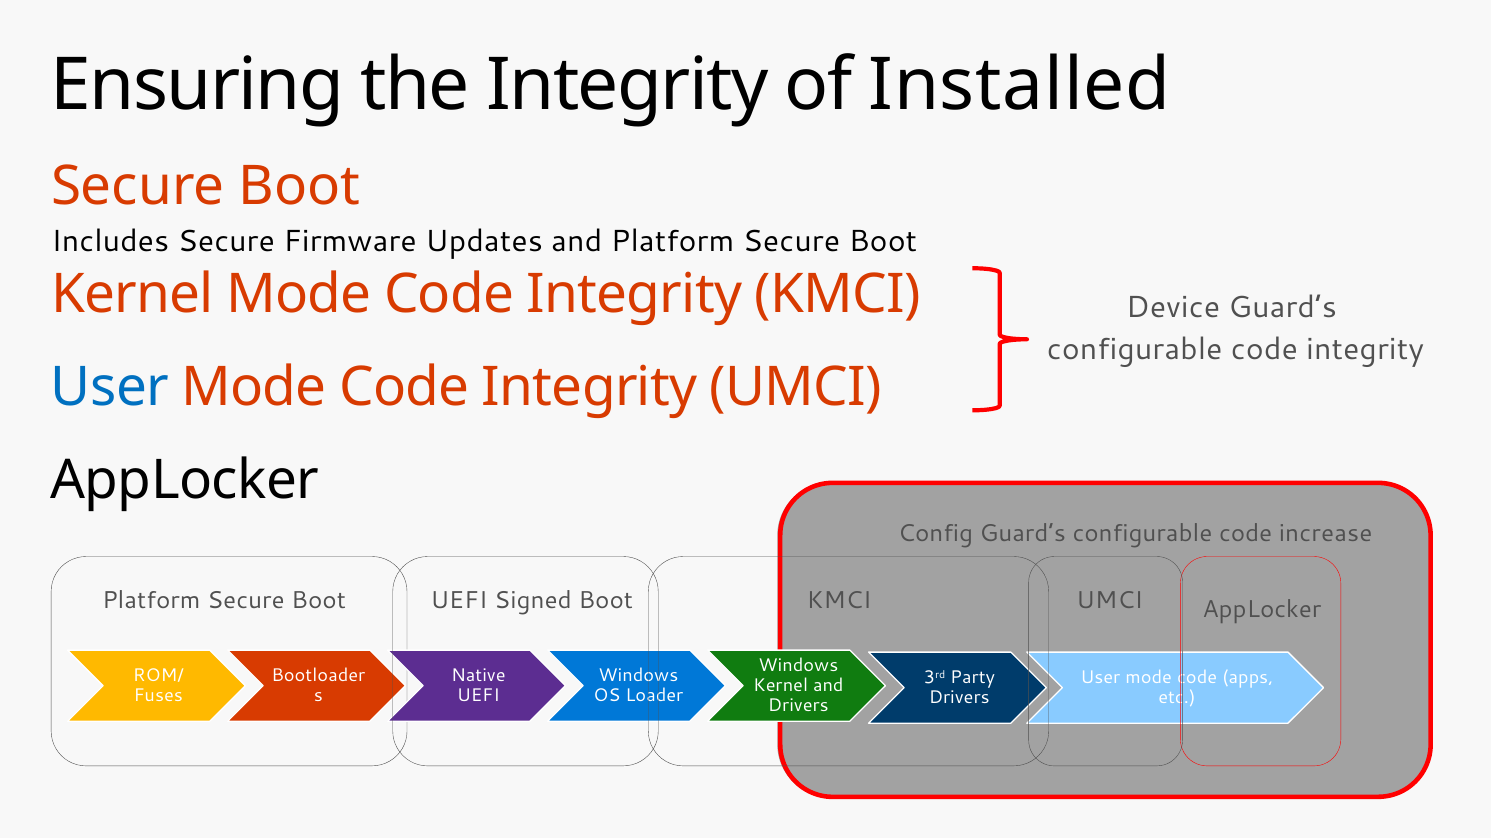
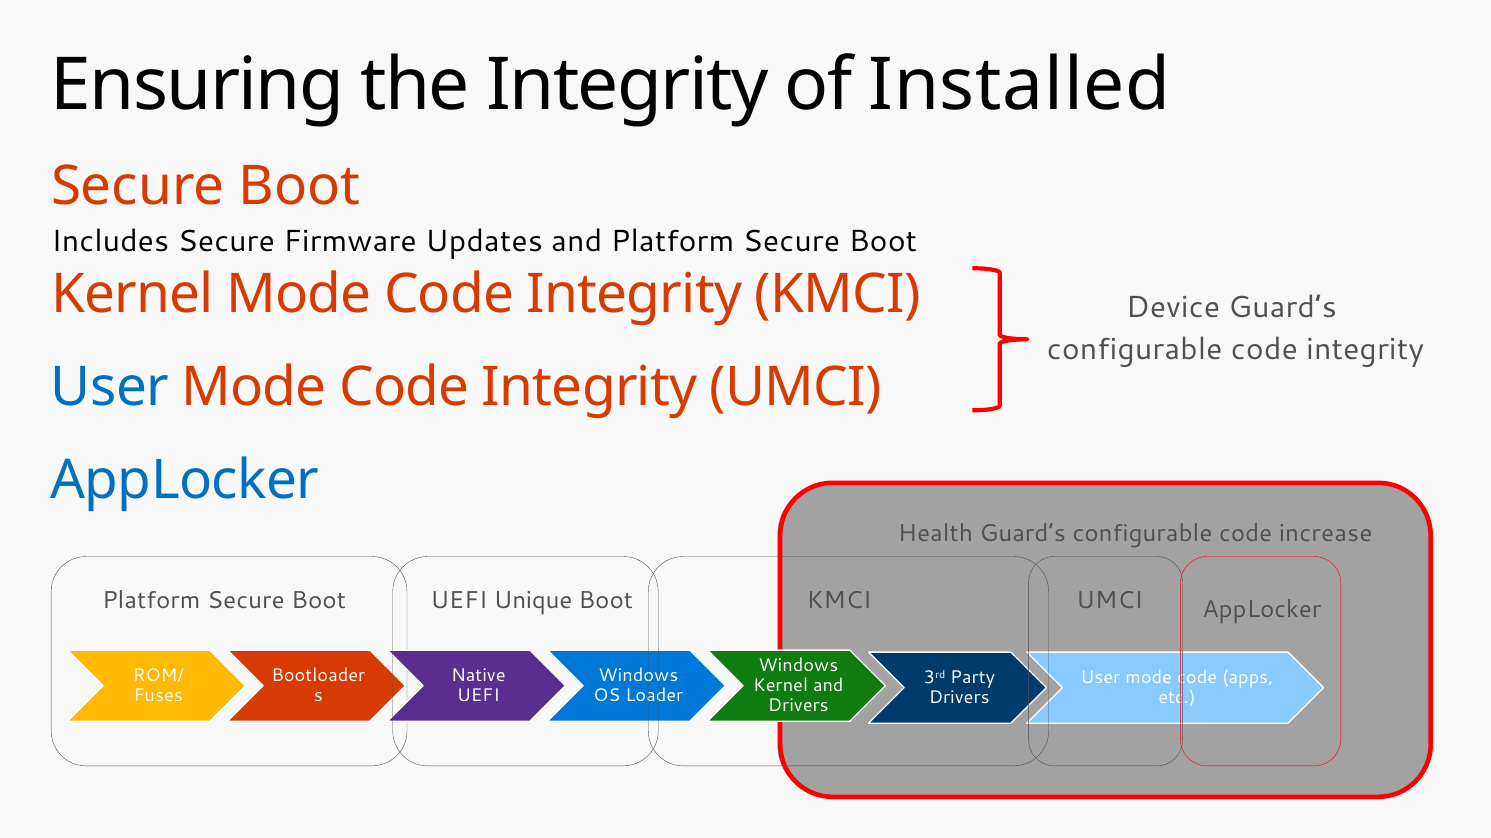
AppLocker colour: black -> blue (185, 481)
Config: Config -> Health (935, 534)
Signed: Signed -> Unique (533, 601)
